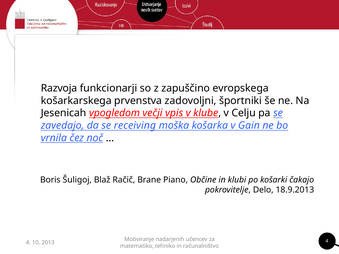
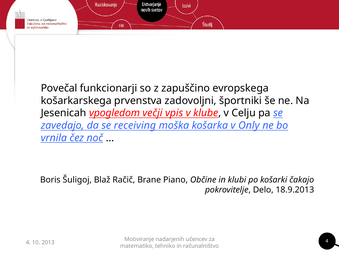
Razvoja: Razvoja -> Povečal (59, 88)
Gain: Gain -> Only (249, 126)
